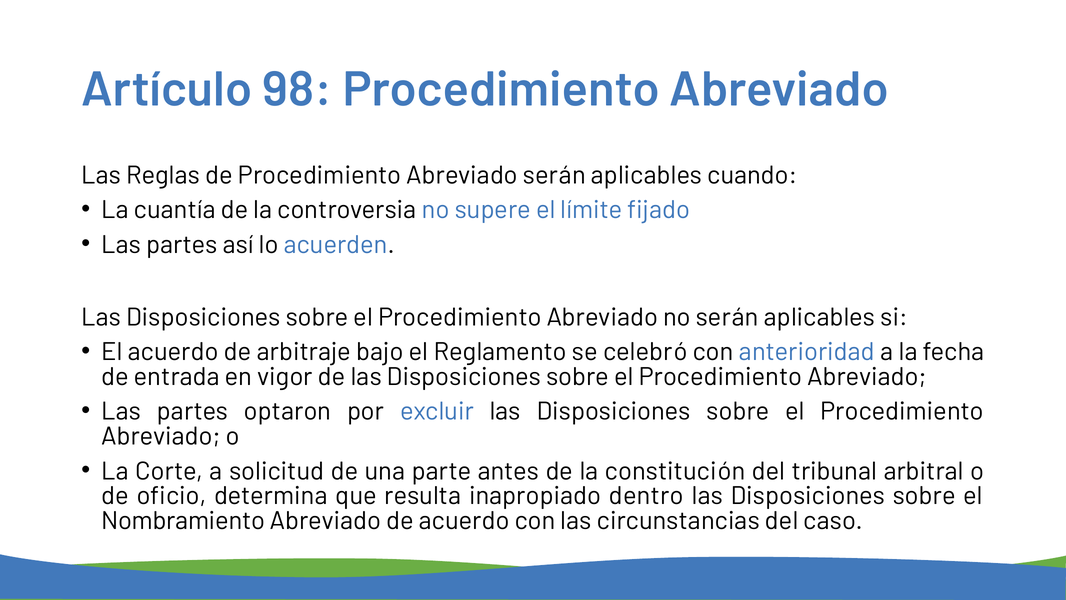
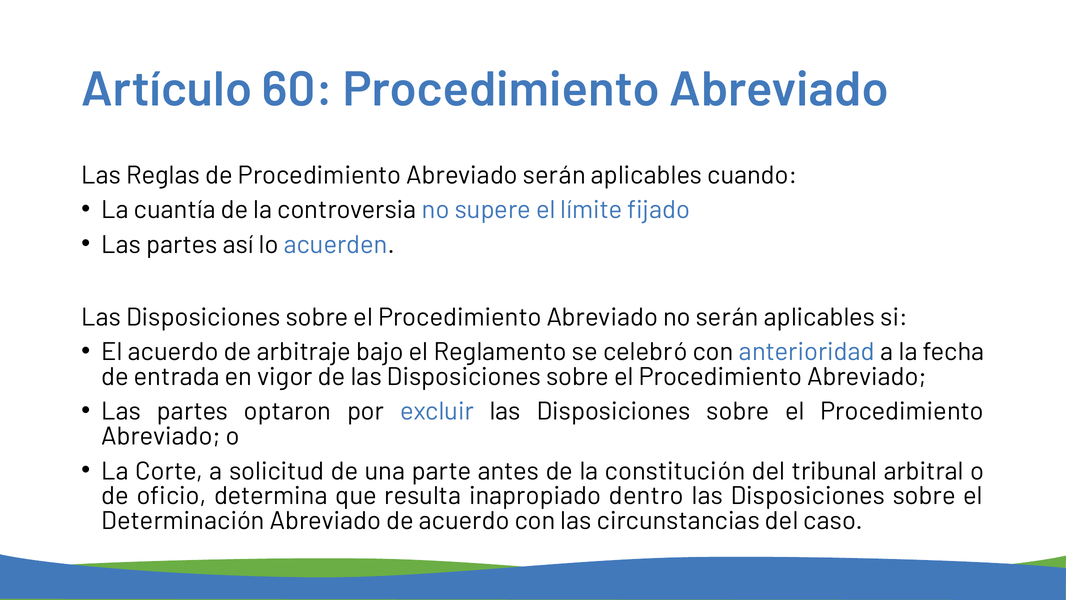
98: 98 -> 60 (297, 90)
Nombramiento: Nombramiento -> Determinación (183, 520)
